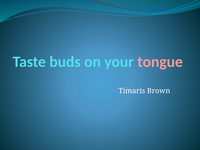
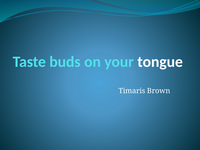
tongue colour: pink -> white (160, 62)
